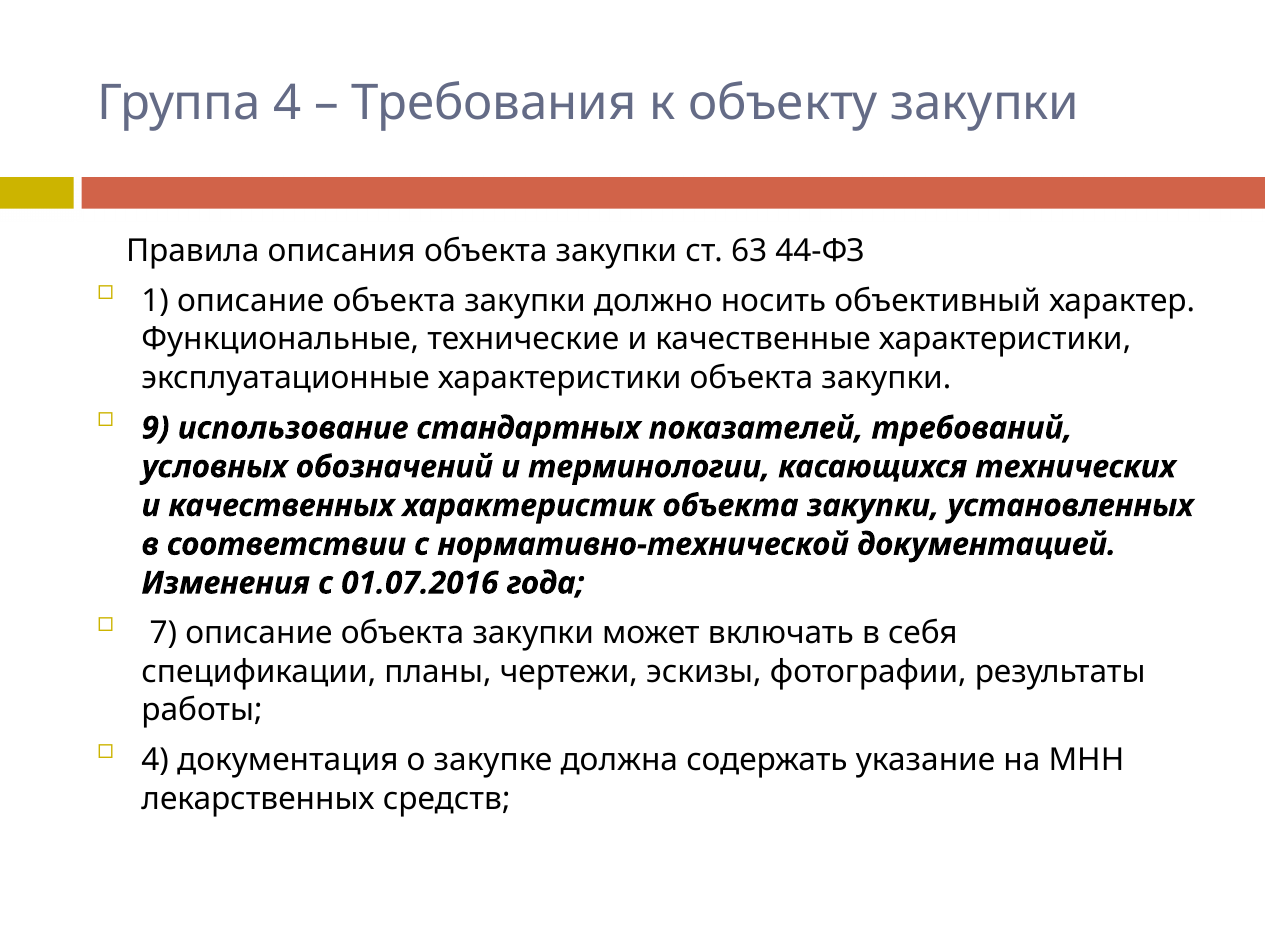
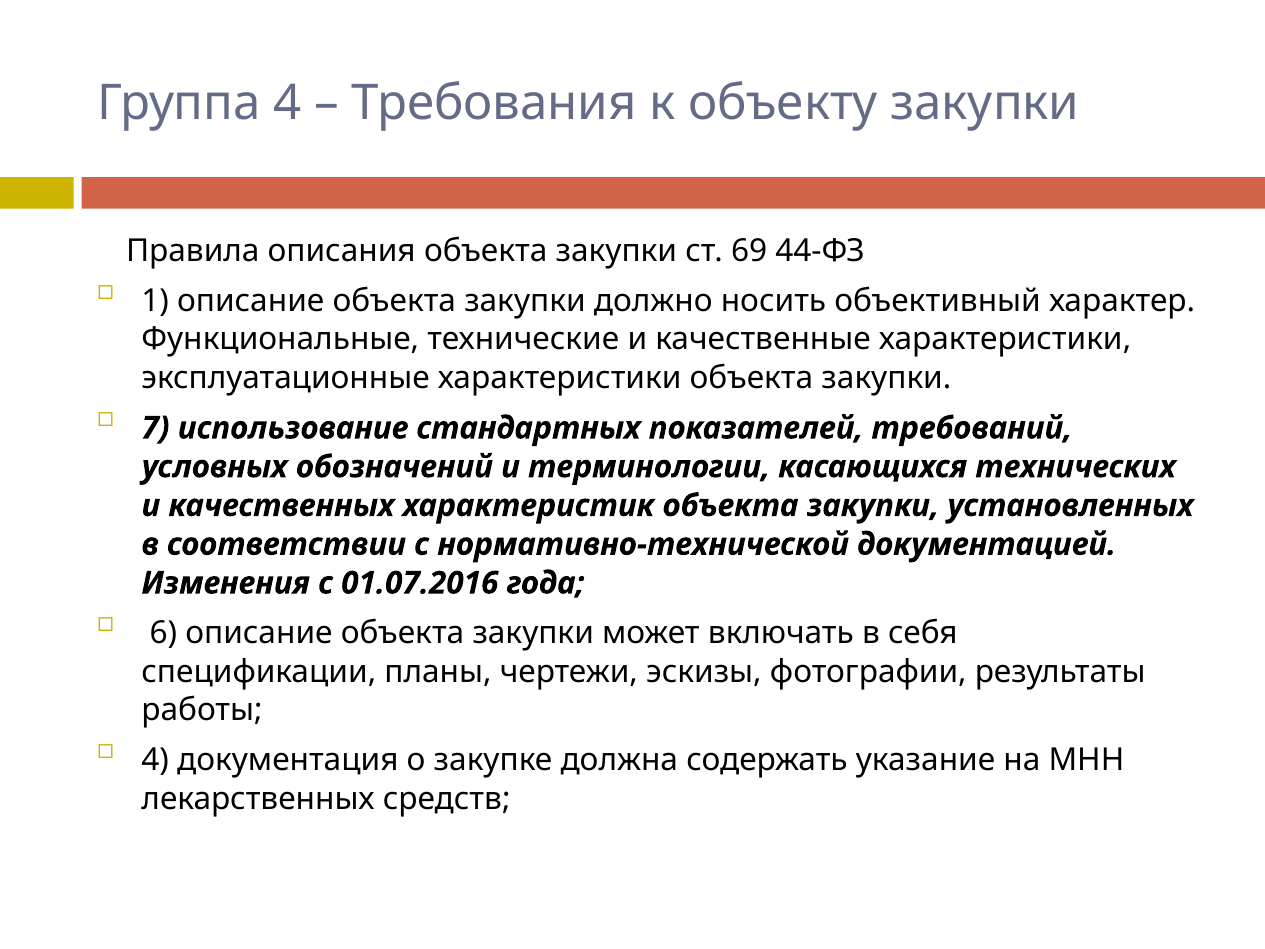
63: 63 -> 69 (749, 251)
9: 9 -> 7 (156, 428)
7: 7 -> 6 (163, 633)
